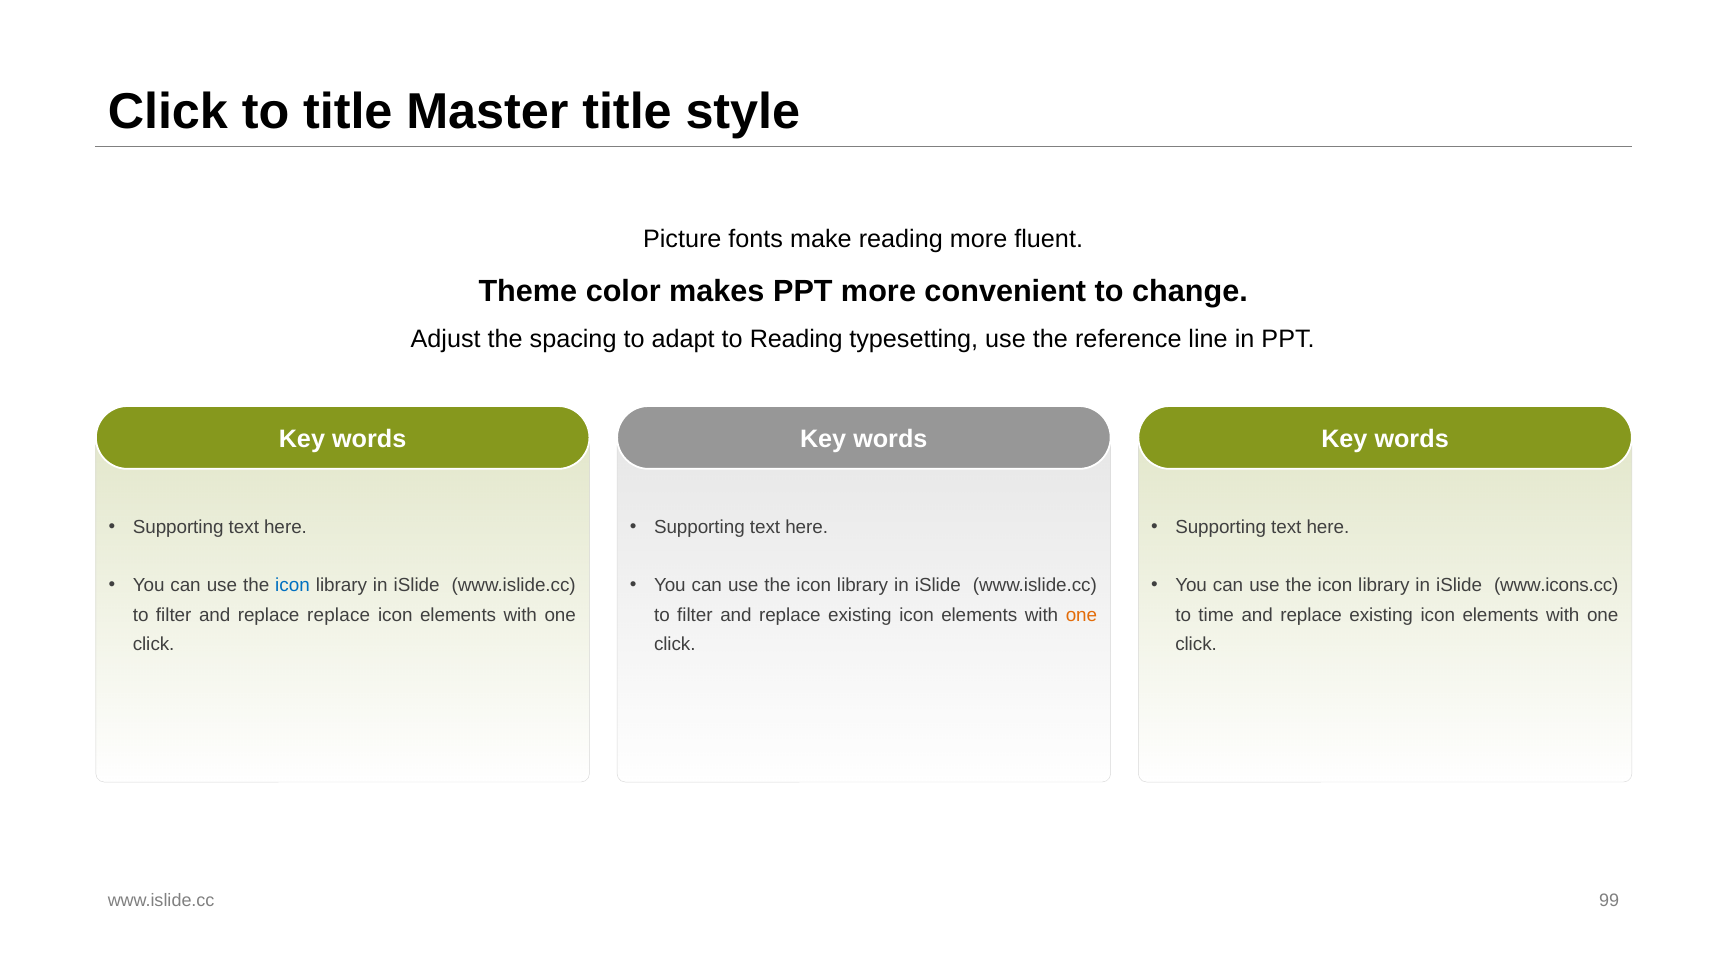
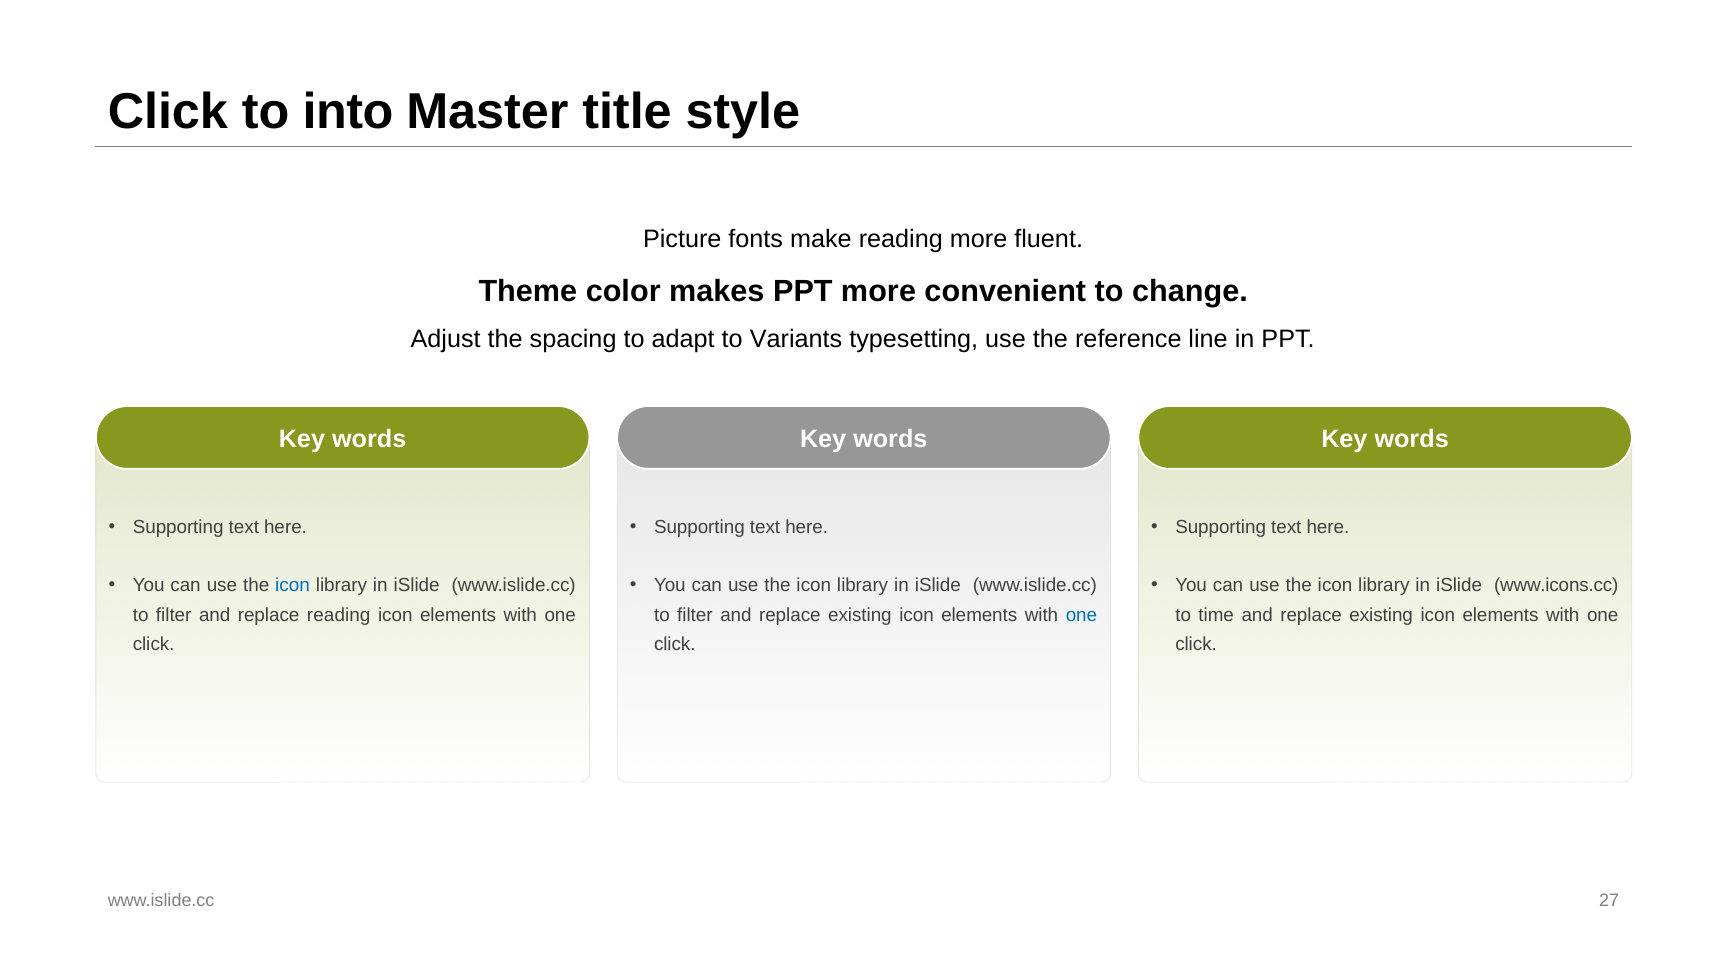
to title: title -> into (348, 112)
to Reading: Reading -> Variants (796, 339)
replace replace: replace -> reading (339, 614)
one colour: orange -> blue (1081, 614)
99: 99 -> 27 (1609, 900)
